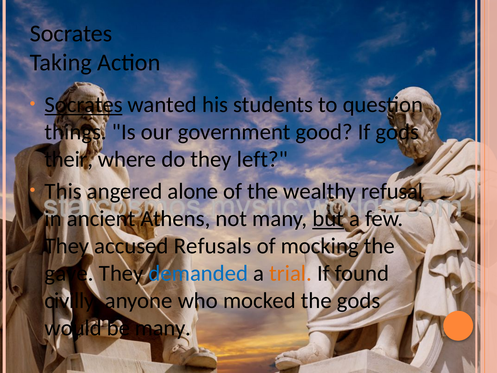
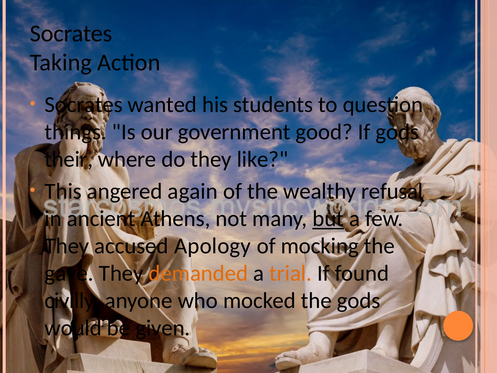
Socrates underline: present -> none (84, 105)
left: left -> like (262, 159)
alone: alone -> again (193, 191)
Refusals: Refusals -> Apology (213, 246)
demanded colour: blue -> orange (198, 273)
be many: many -> given (163, 328)
